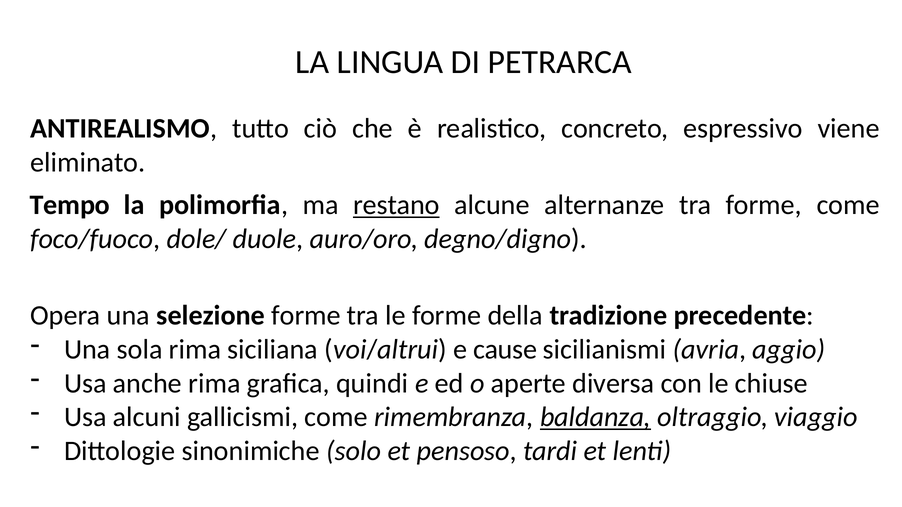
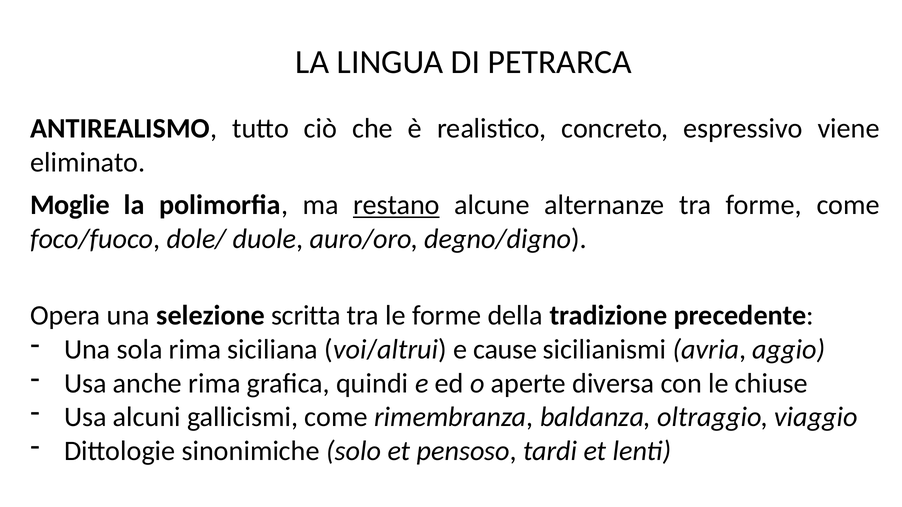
Tempo: Tempo -> Moglie (70, 205)
selezione forme: forme -> scritta (306, 316)
baldanza underline: present -> none (596, 417)
